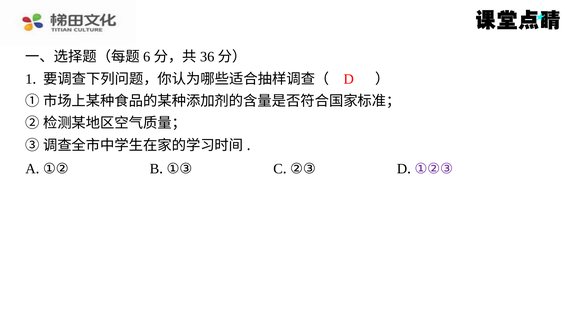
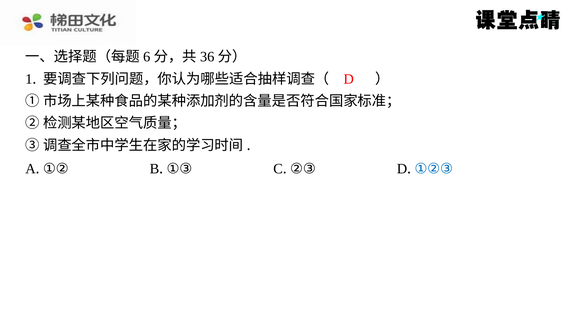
①②③ colour: purple -> blue (434, 169)
